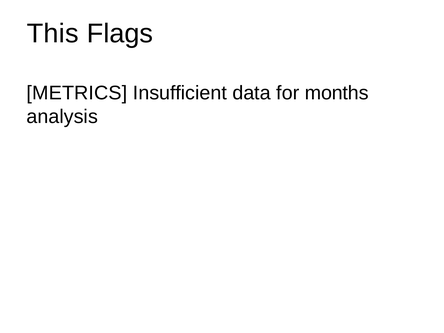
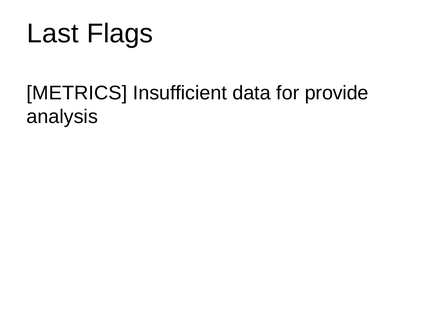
This: This -> Last (53, 34)
months: months -> provide (337, 93)
